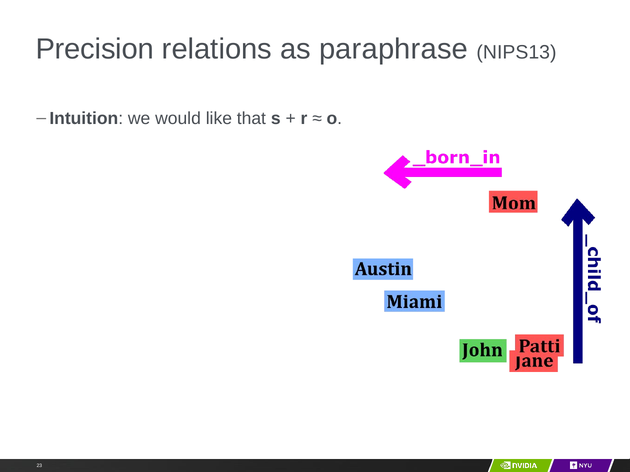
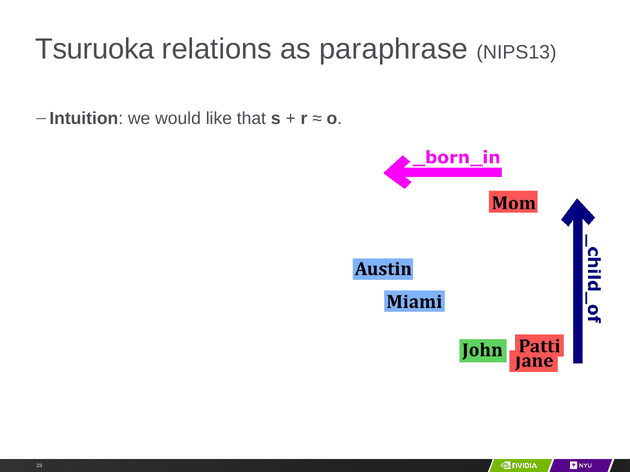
Precision: Precision -> Tsuruoka (95, 49)
